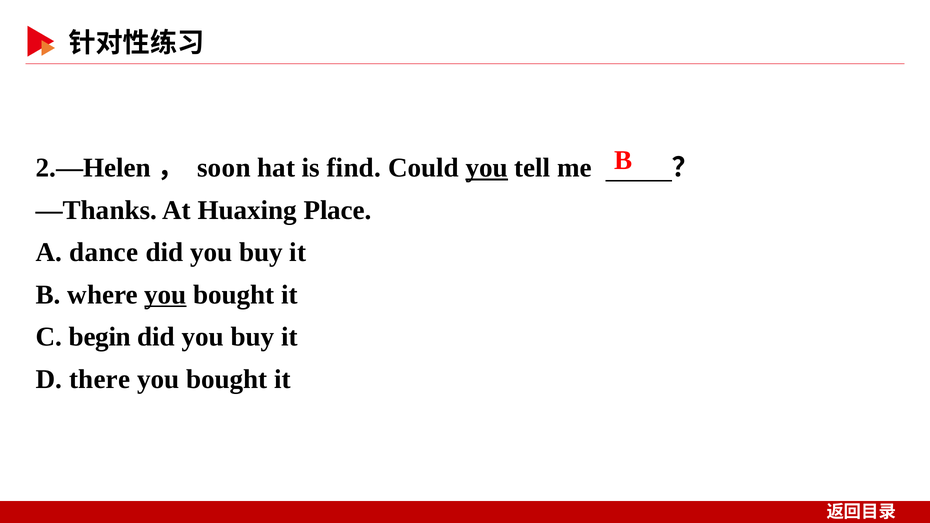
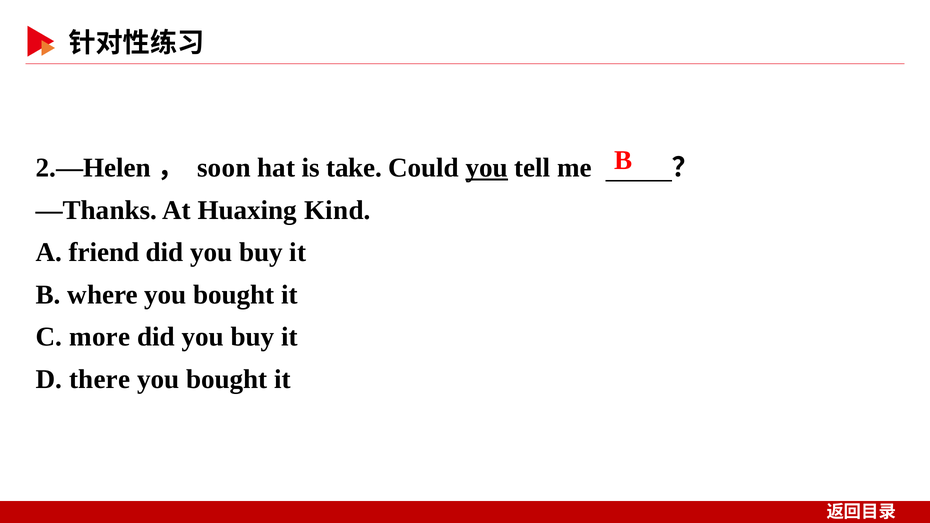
find: find -> take (354, 168)
Place: Place -> Kind (337, 210)
dance: dance -> friend (104, 252)
you underline: present -> none (165, 295)
begin: begin -> more (100, 337)
